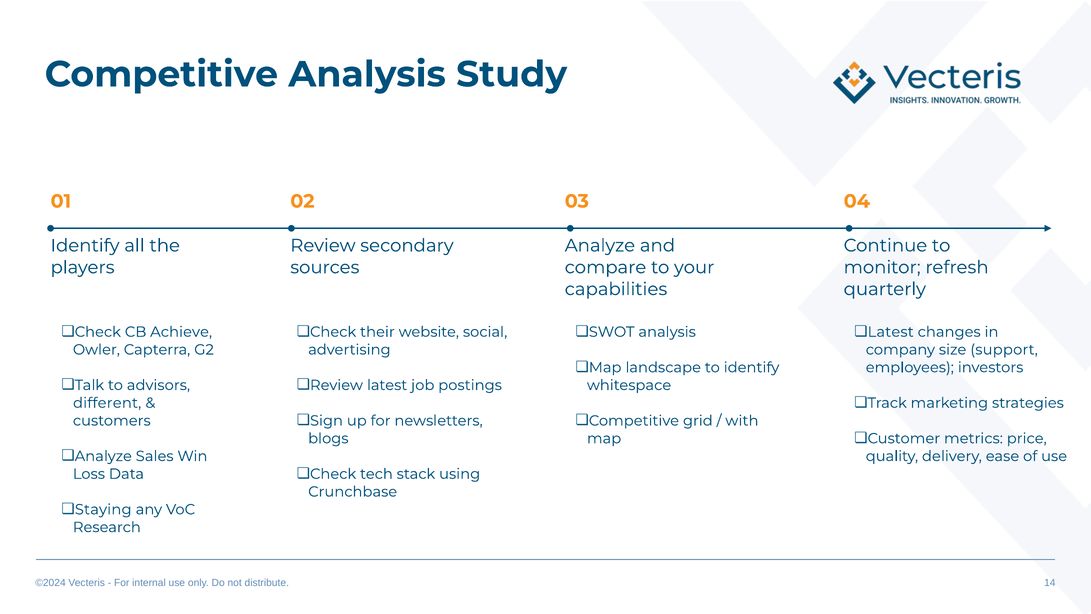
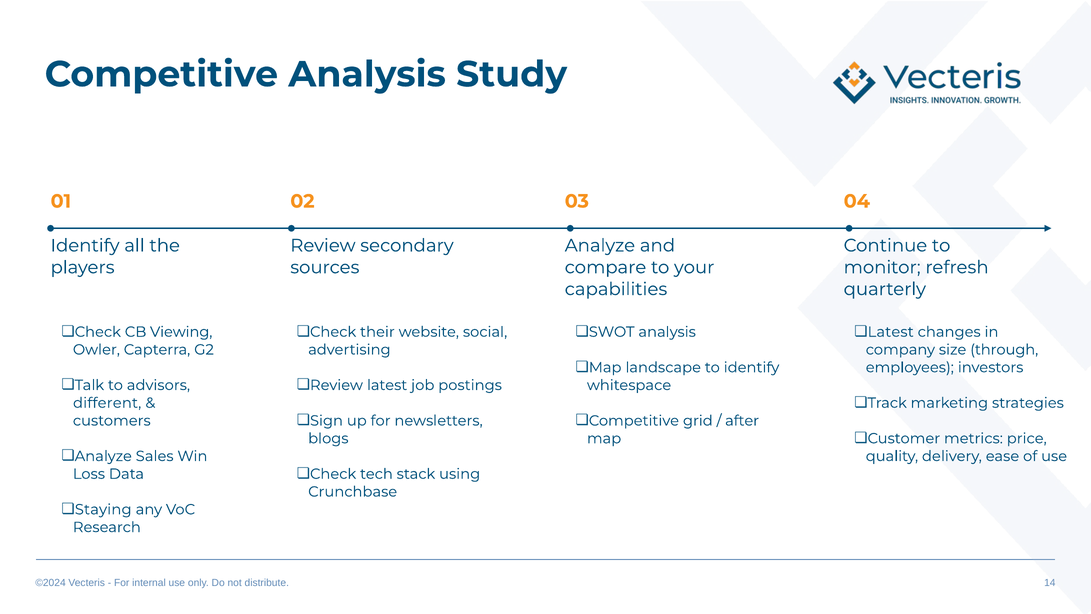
Achieve: Achieve -> Viewing (181, 332)
support: support -> through (1004, 349)
with: with -> after (742, 421)
